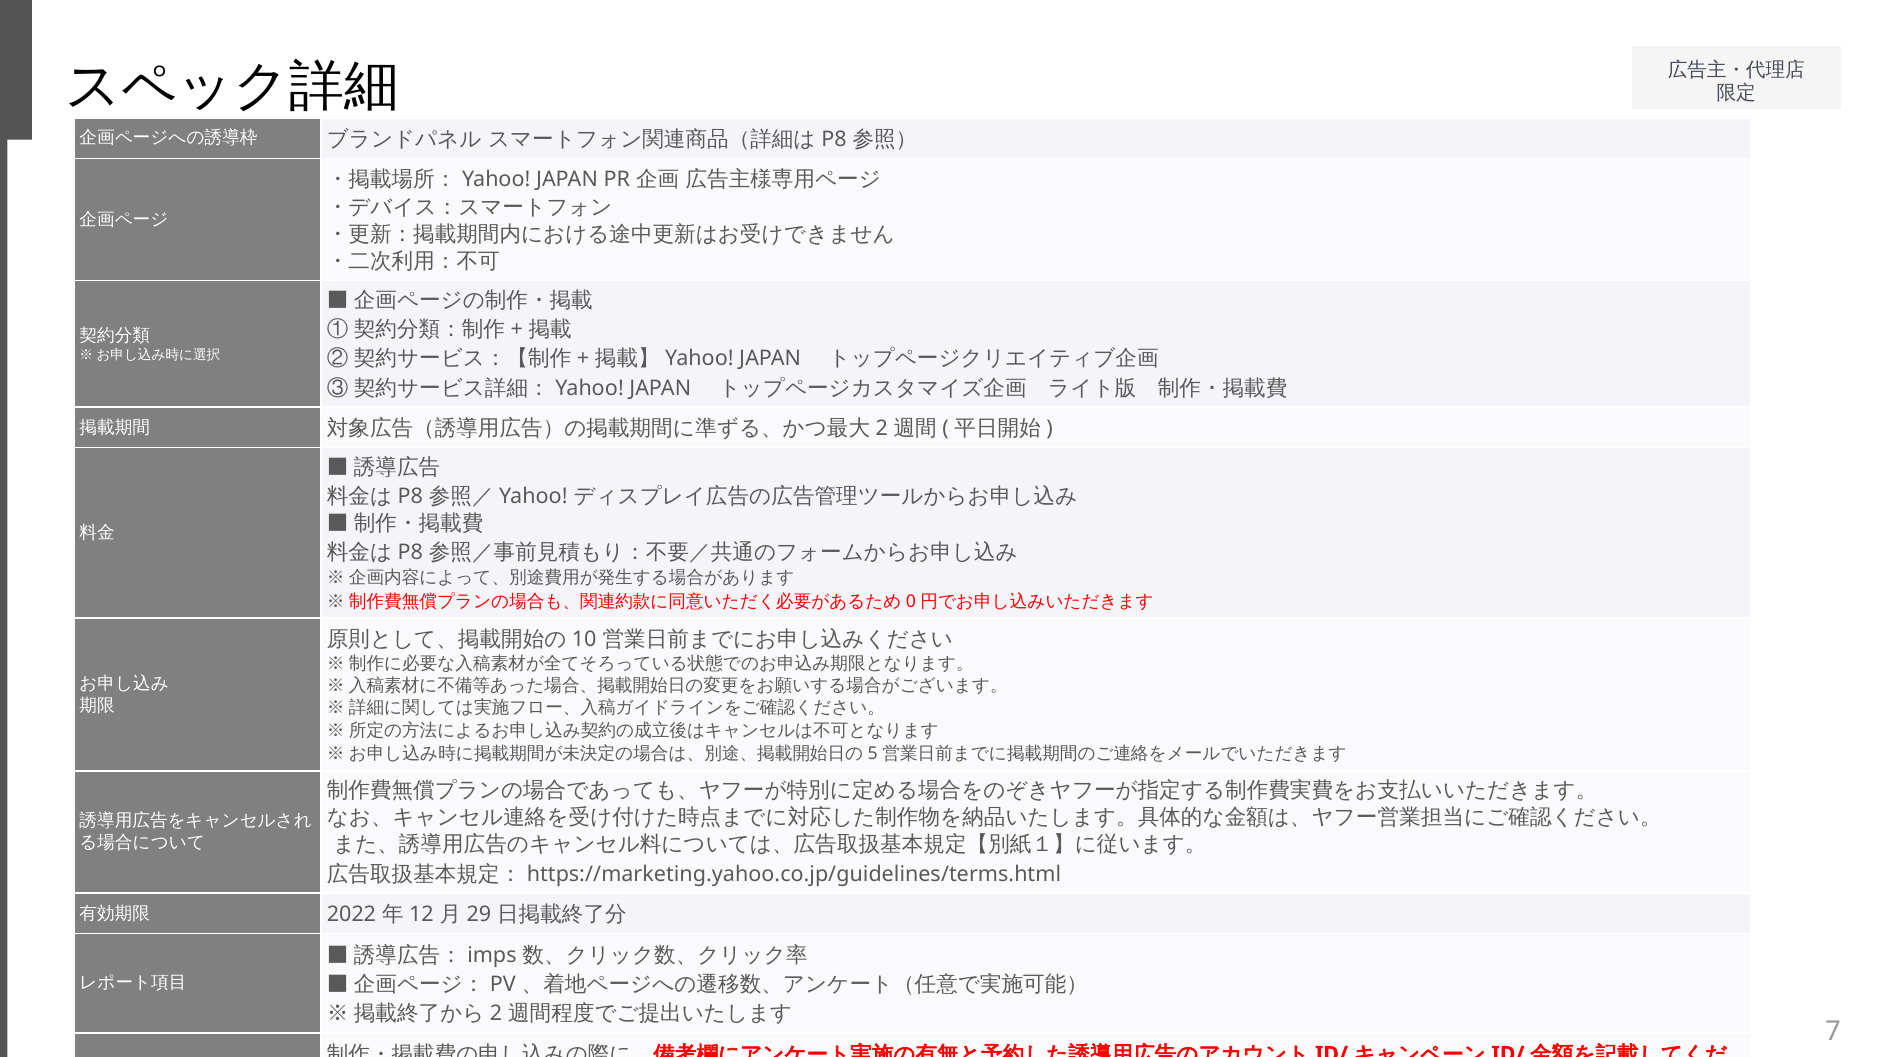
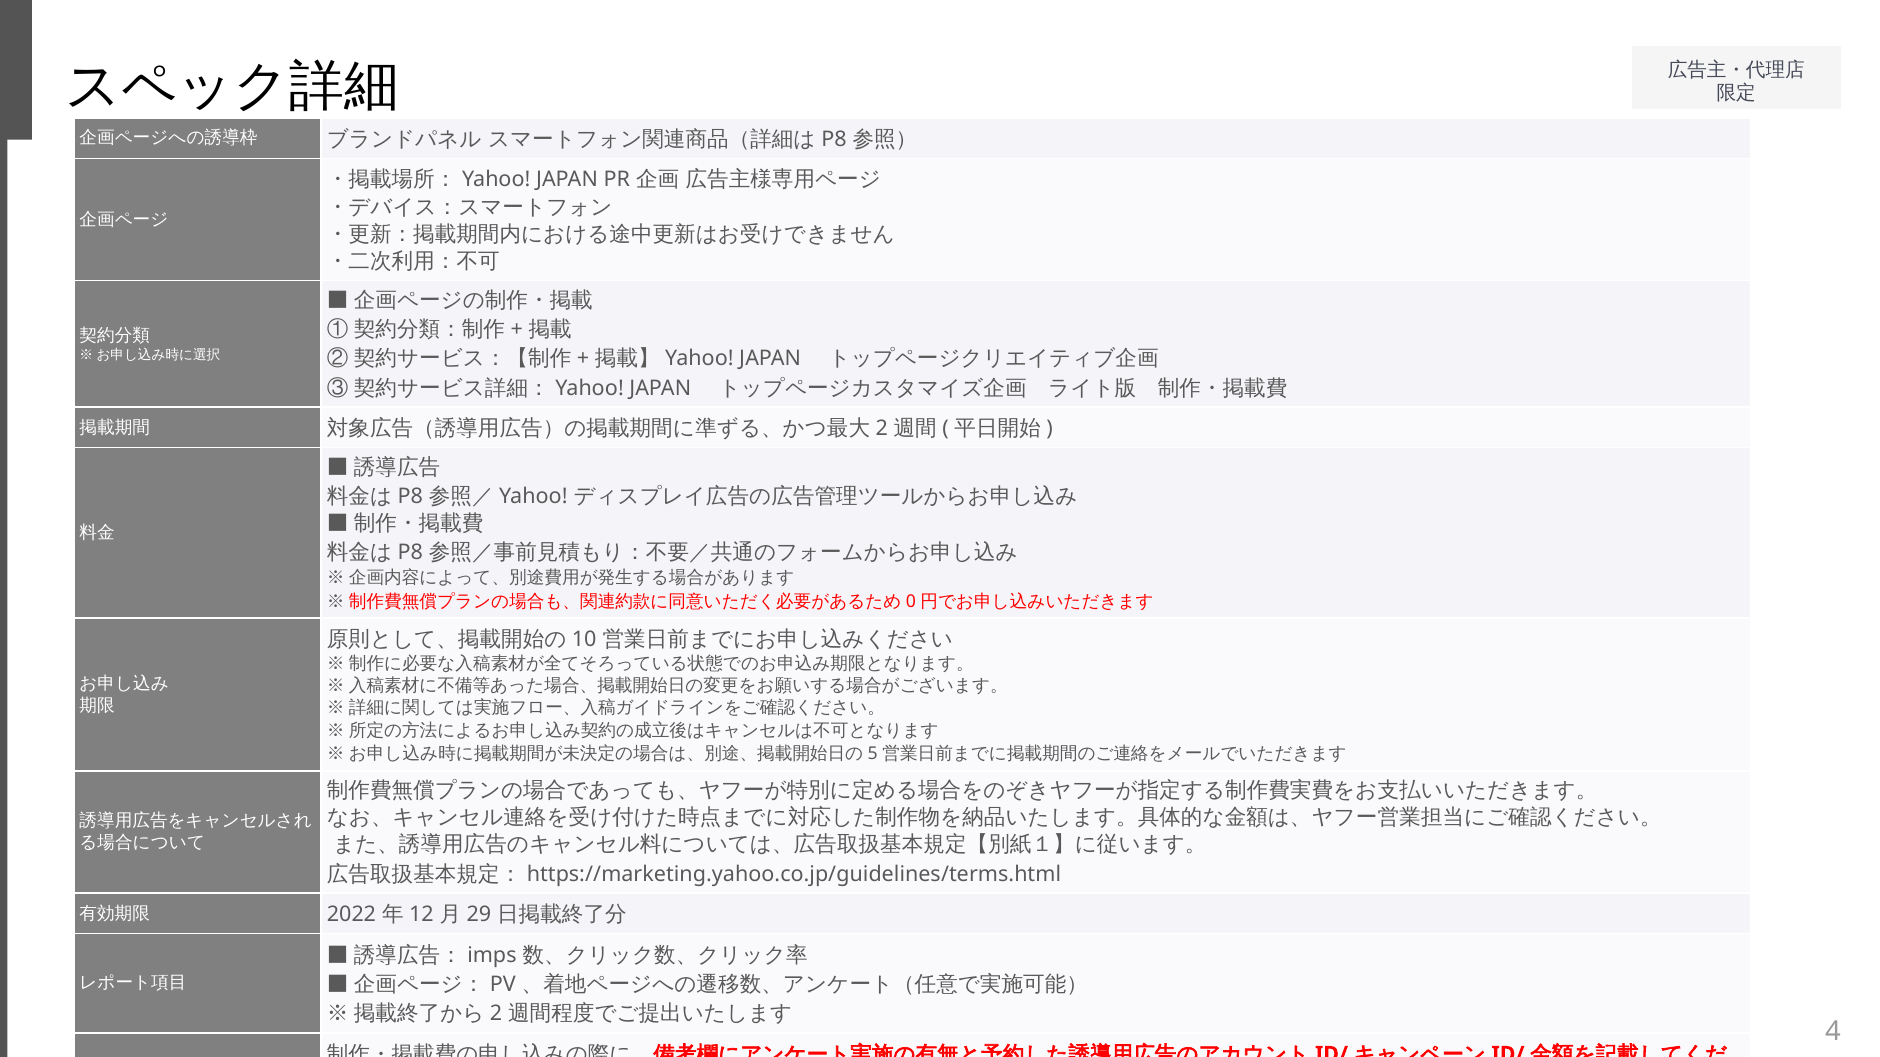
7: 7 -> 4 (1833, 1032)
